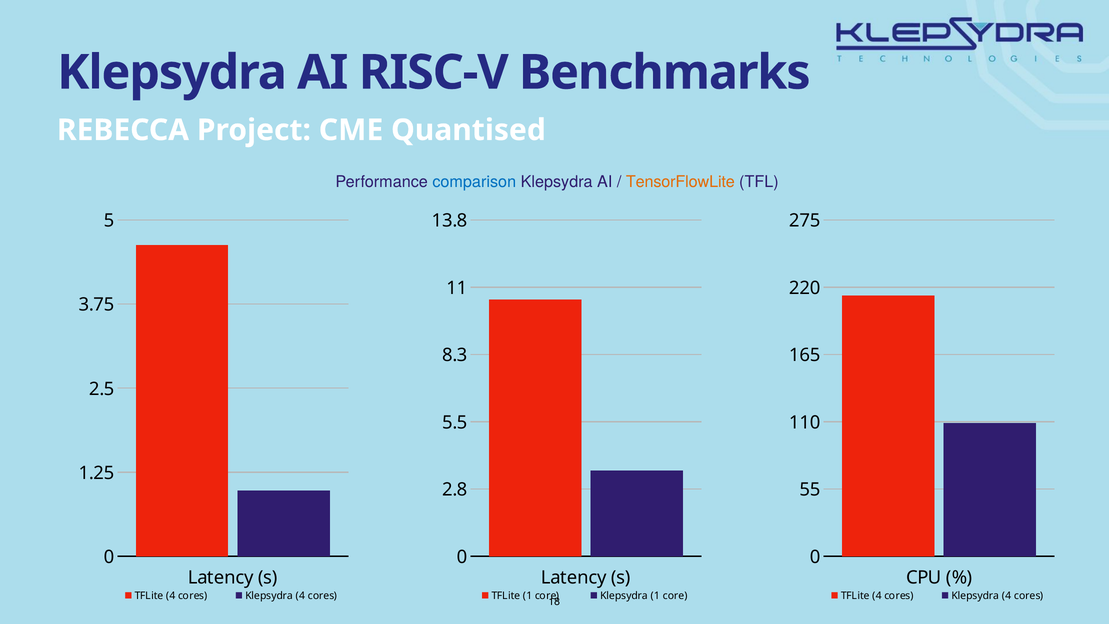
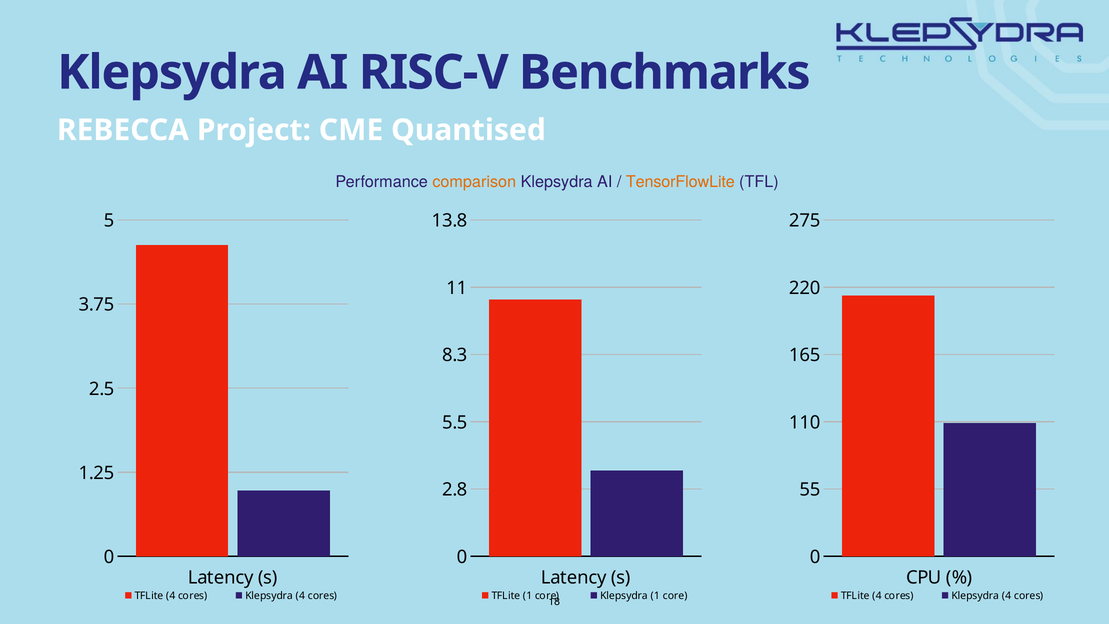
comparison colour: blue -> orange (474, 182)
